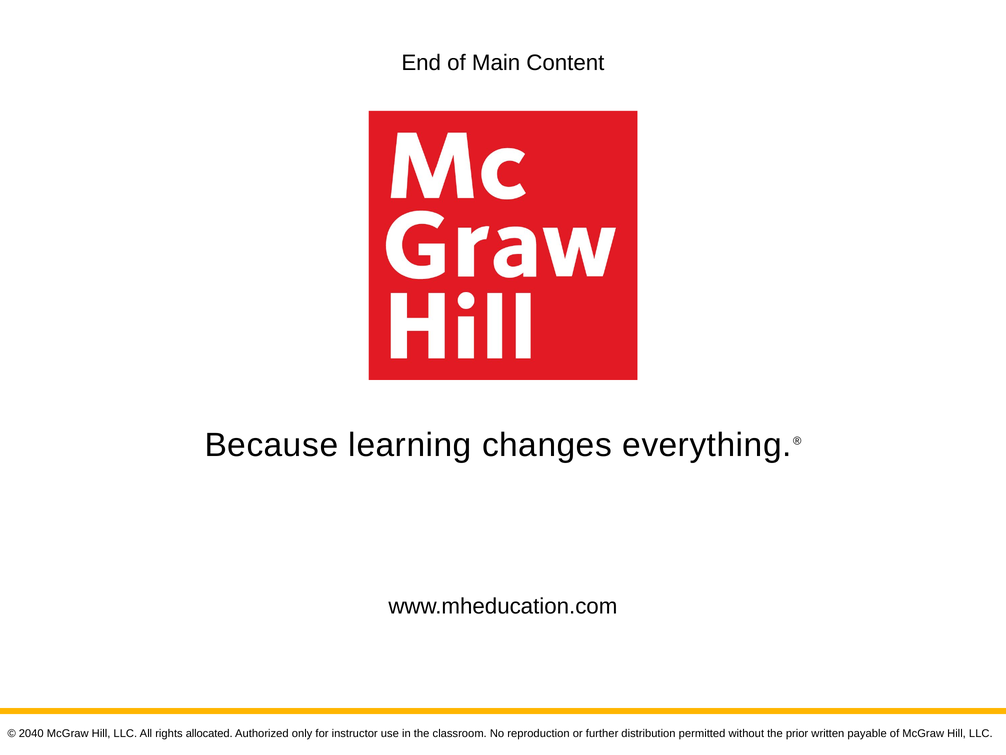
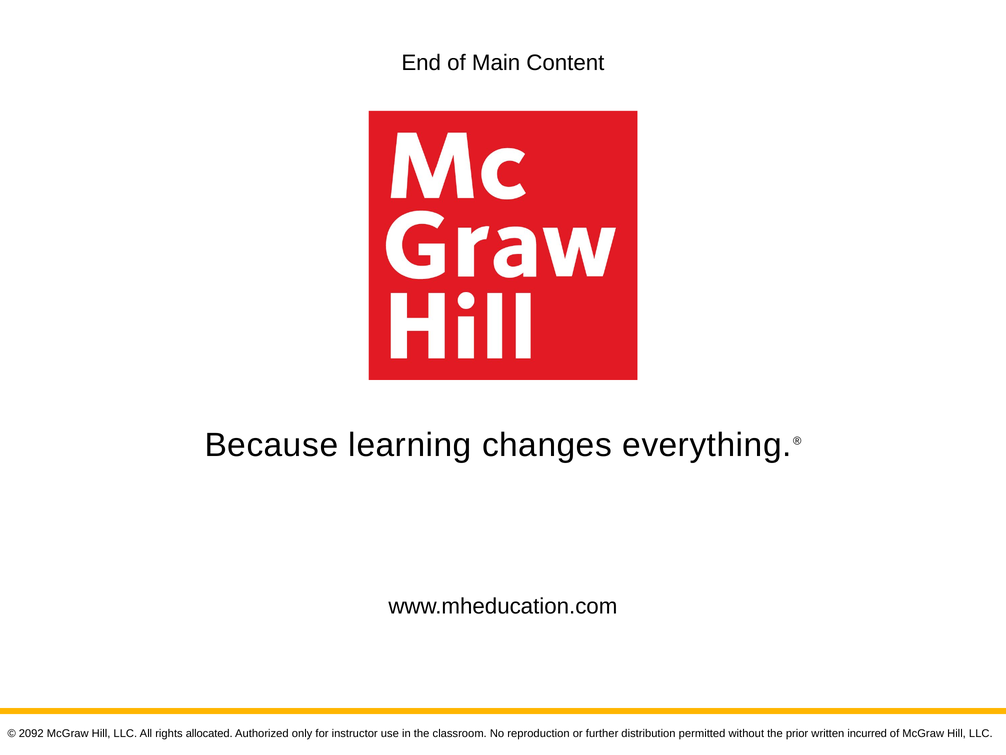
2040: 2040 -> 2092 (31, 733)
payable: payable -> incurred (867, 733)
